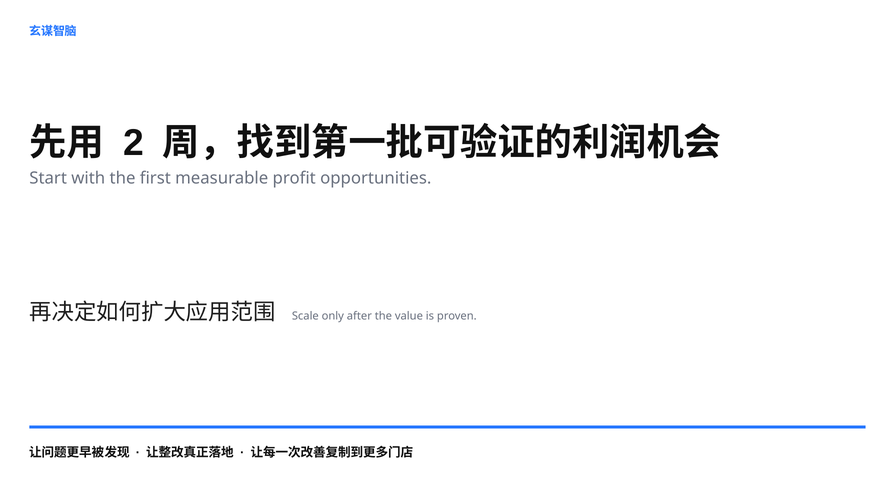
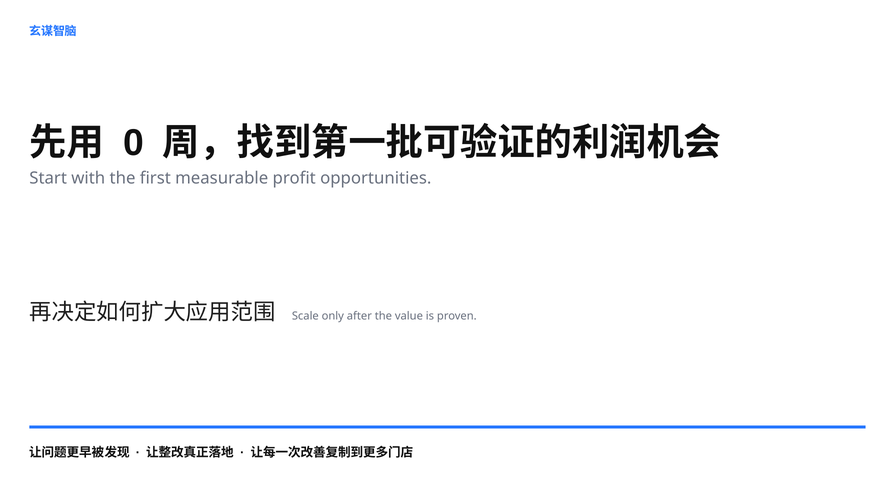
2: 2 -> 0 (133, 143)
